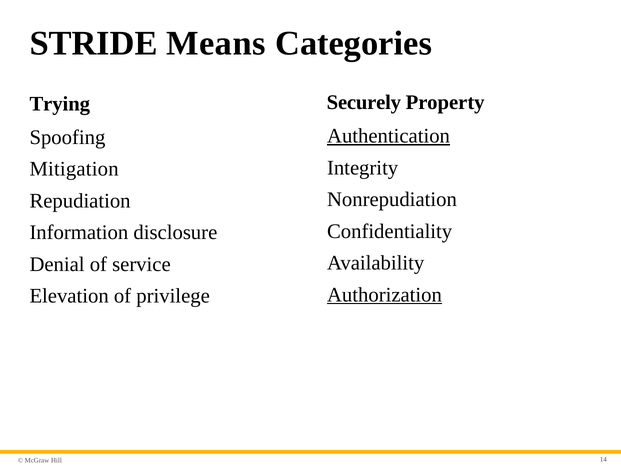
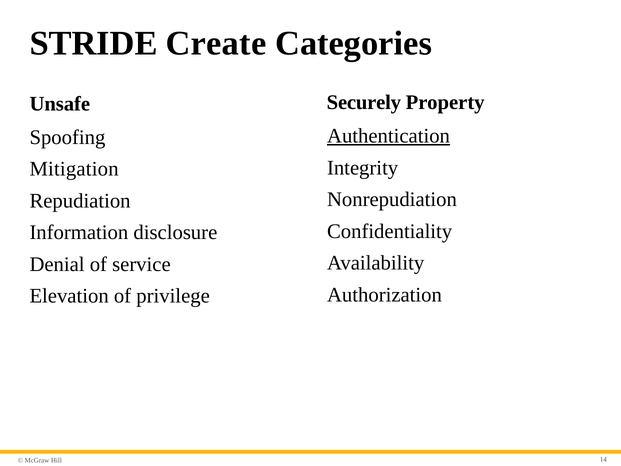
Means: Means -> Create (216, 44)
Trying: Trying -> Unsafe (60, 104)
Authorization underline: present -> none (384, 295)
